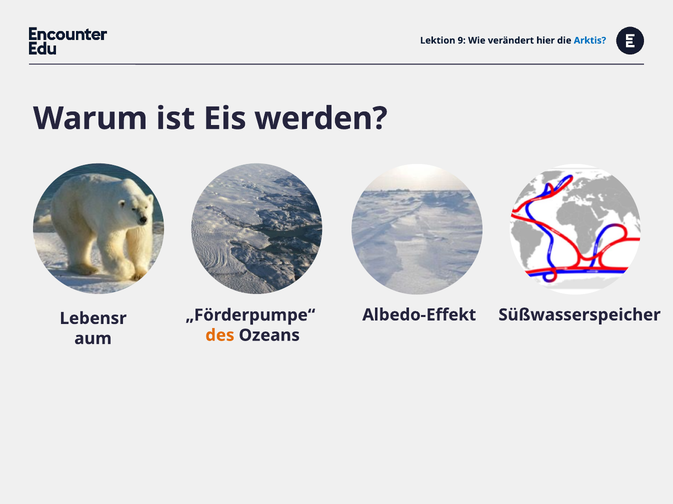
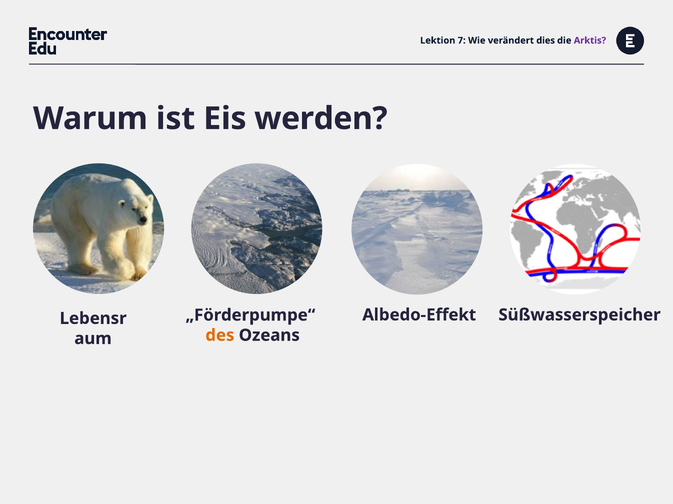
9: 9 -> 7 (462, 41)
hier: hier -> dies (546, 41)
Arktis colour: blue -> purple (590, 41)
